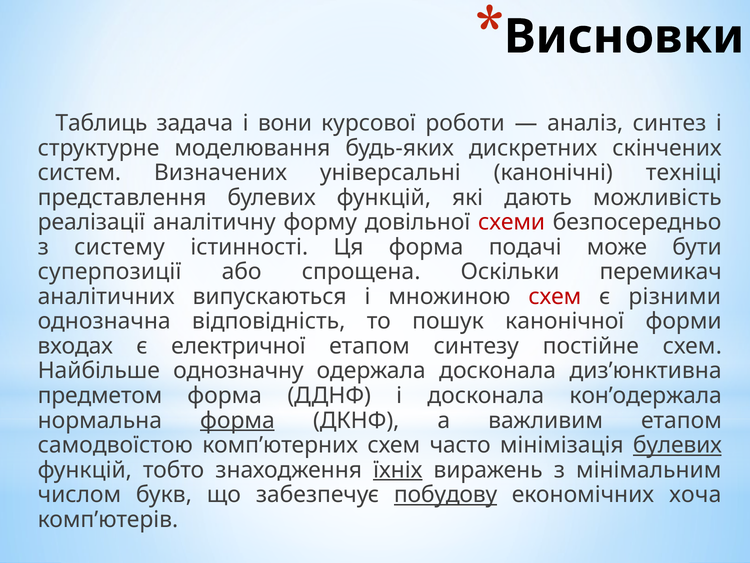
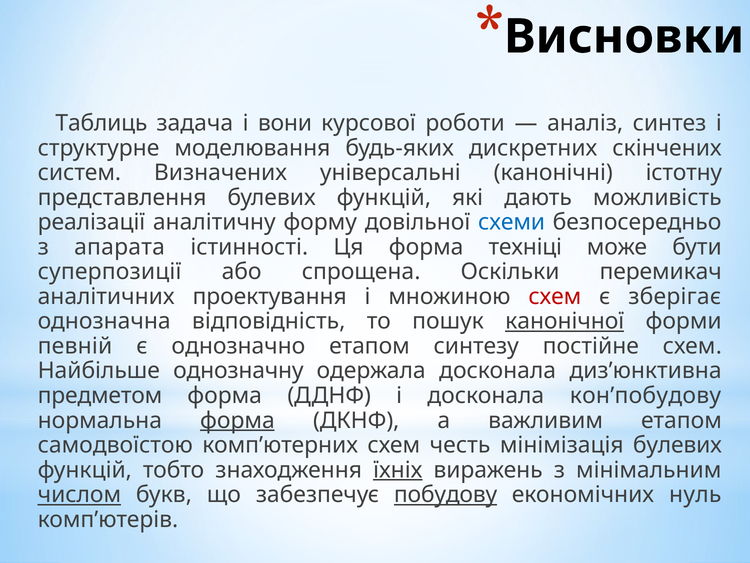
техніці: техніці -> істотну (684, 173)
схеми colour: red -> blue (512, 222)
систему: систему -> апарата (120, 247)
подачі: подачі -> техніці (525, 247)
випускаються: випускаються -> проектування (270, 296)
різними: різними -> зберігає (675, 296)
канонічної underline: none -> present (565, 321)
входах: входах -> певній (75, 346)
електричної: електричної -> однозначно (238, 346)
кон’одержала: кон’одержала -> кон’побудову (645, 395)
часто: часто -> честь (460, 445)
булевих underline: present -> none (677, 445)
числом underline: none -> present (79, 494)
хоча: хоча -> нуль (695, 494)
